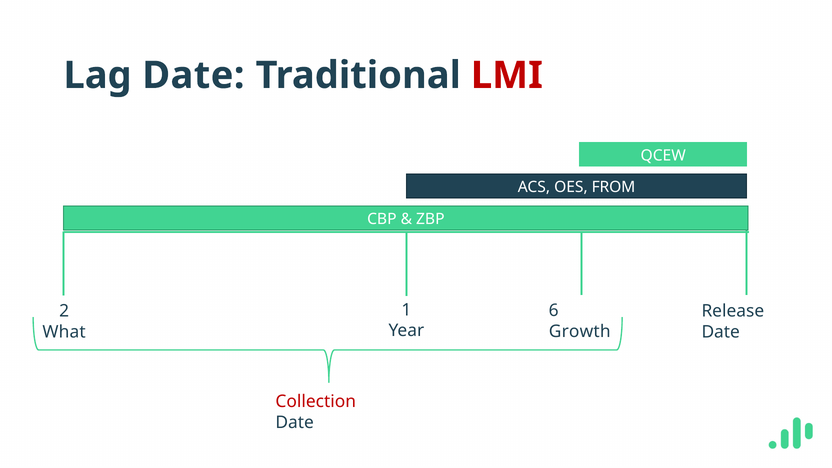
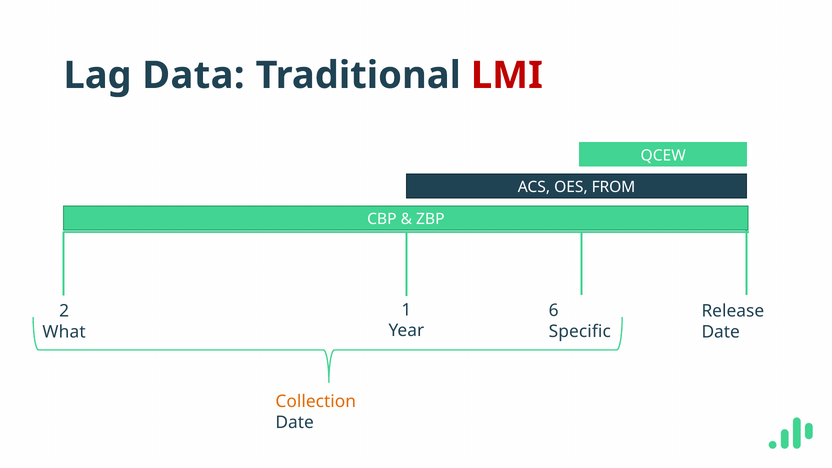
Lag Date: Date -> Data (193, 75)
Growth: Growth -> Specific (580, 331)
Collection colour: red -> orange (316, 402)
